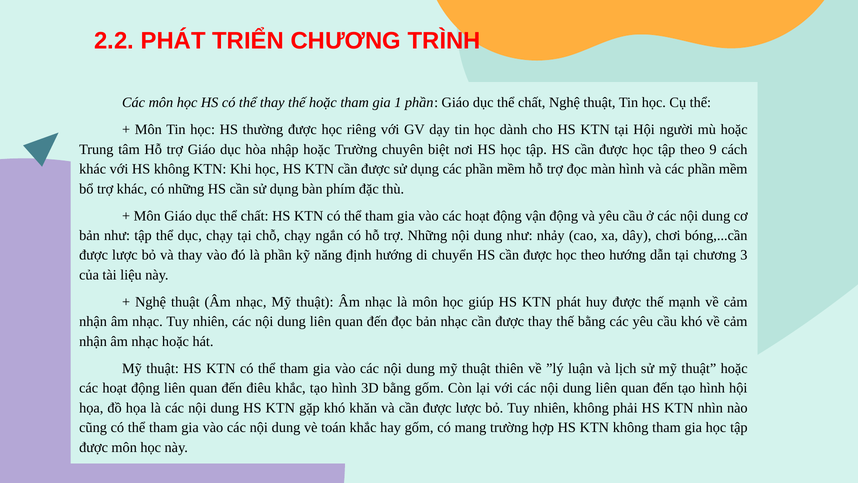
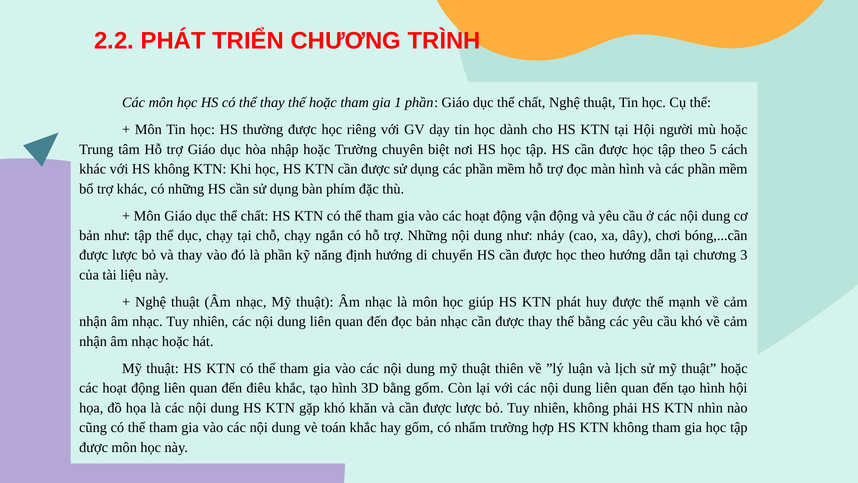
9: 9 -> 5 (713, 149)
mang: mang -> nhẩm (470, 427)
